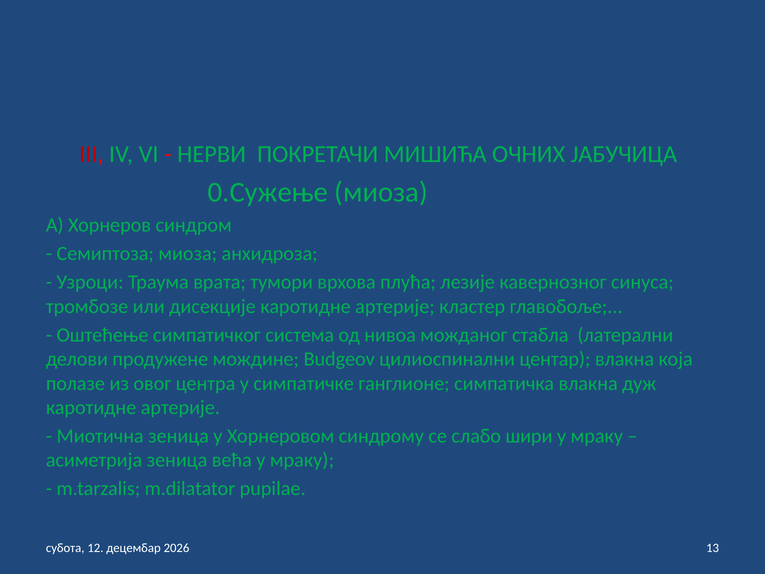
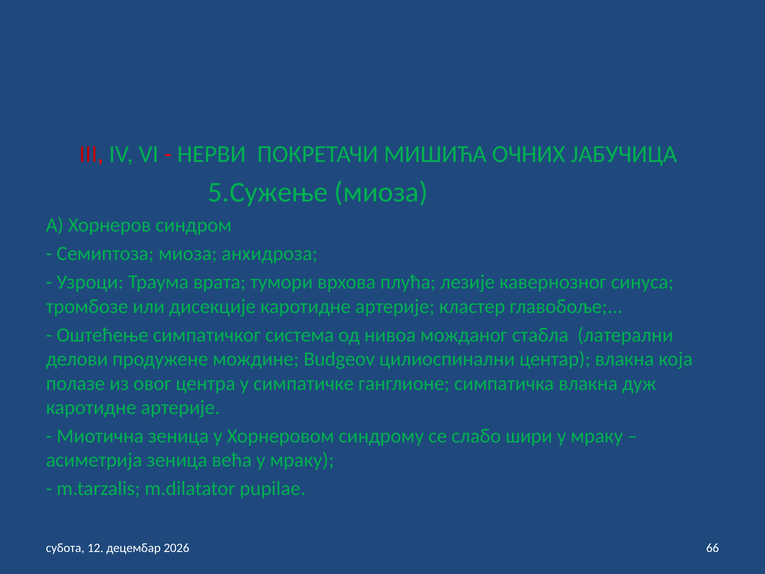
0.Сужење: 0.Сужење -> 5.Сужење (268, 192)
13: 13 -> 66 (713, 548)
